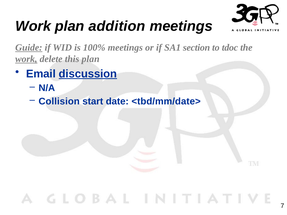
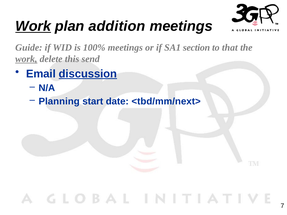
Work underline: none -> present (33, 26)
Guide underline: present -> none (29, 48)
tdoc: tdoc -> that (230, 48)
this plan: plan -> send (91, 59)
Collision: Collision -> Planning (59, 102)
<tbd/mm/date>: <tbd/mm/date> -> <tbd/mm/next> (166, 102)
